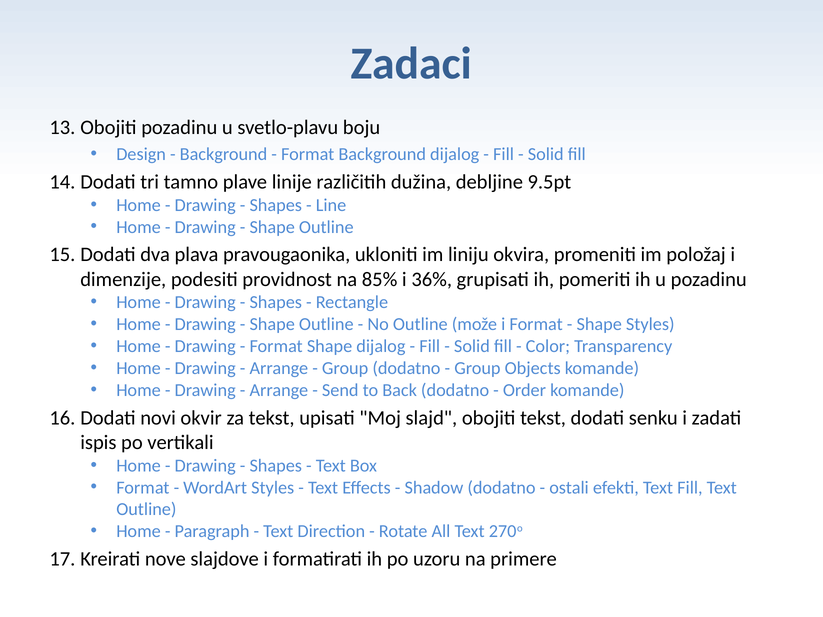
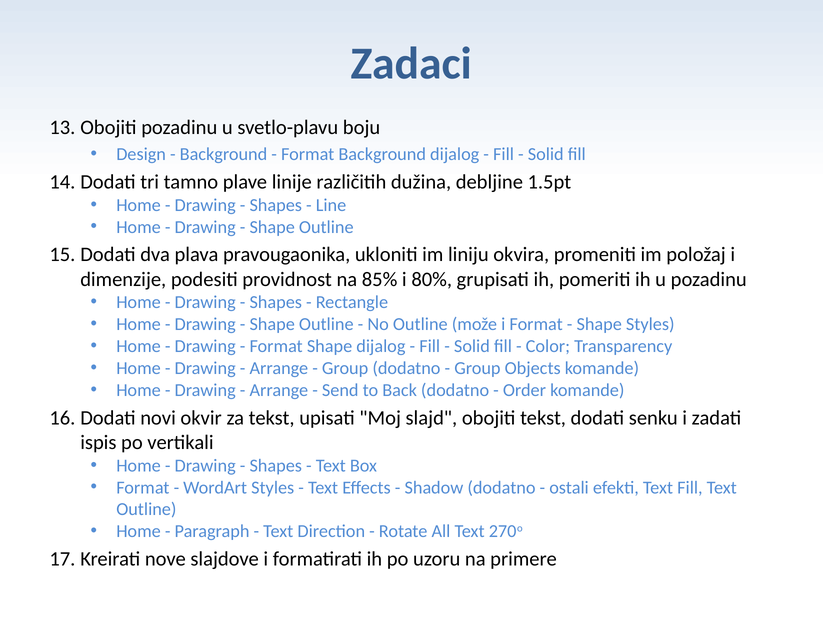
9.5pt: 9.5pt -> 1.5pt (549, 182)
36%: 36% -> 80% (432, 279)
